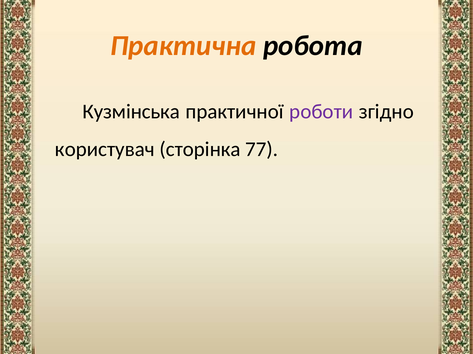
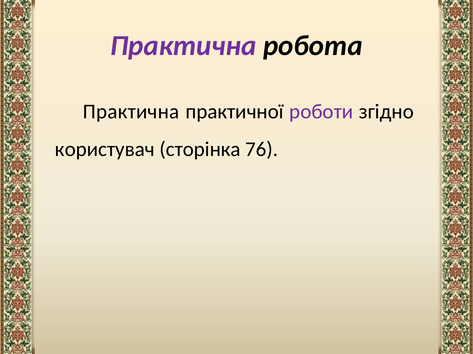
Практична colour: orange -> purple (183, 46)
Кузмінська: Кузмінська -> Практична (131, 112)
77: 77 -> 76 (262, 150)
